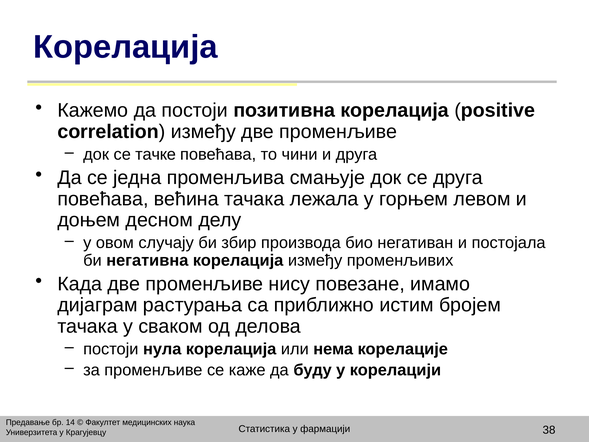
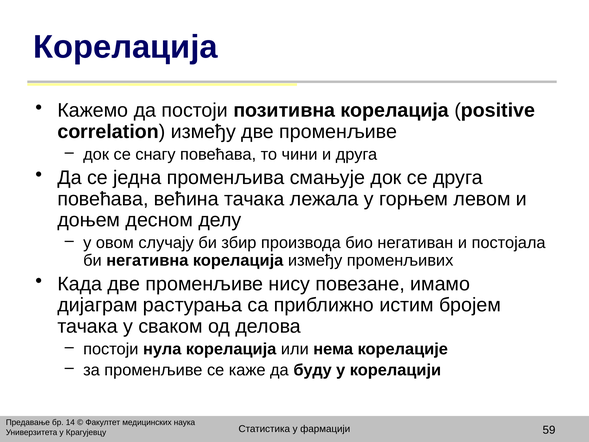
тачке: тачке -> снагу (155, 154)
38: 38 -> 59 (549, 430)
